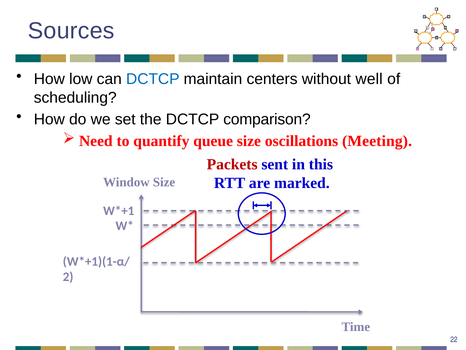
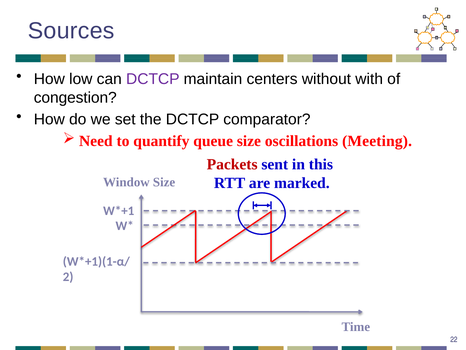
DCTCP colour: blue -> purple (153, 79)
well: well -> with (369, 79)
scheduling: scheduling -> congestion (75, 97)
comparison: comparison -> comparator (267, 119)
